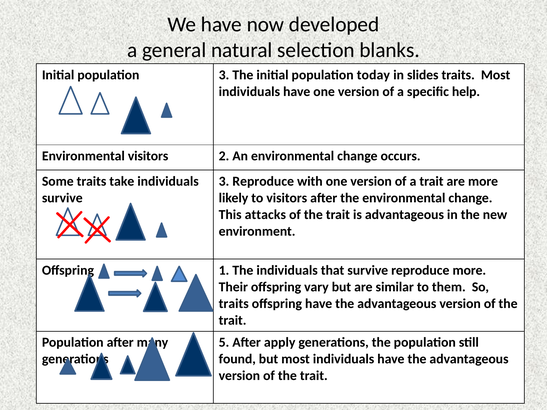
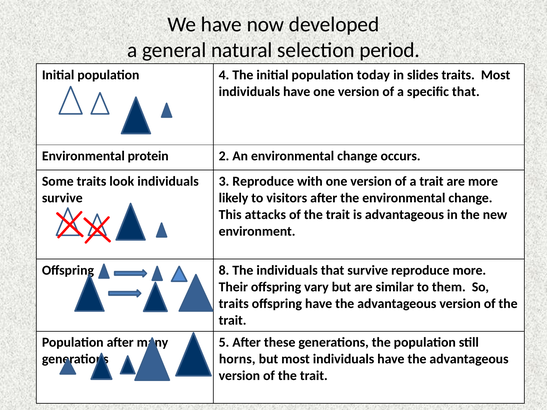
blanks: blanks -> period (390, 50)
population 3: 3 -> 4 (224, 75)
specific help: help -> that (466, 92)
Environmental visitors: visitors -> protein (148, 156)
take: take -> look (122, 181)
1: 1 -> 8 (224, 270)
apply: apply -> these (280, 343)
found: found -> horns (237, 359)
